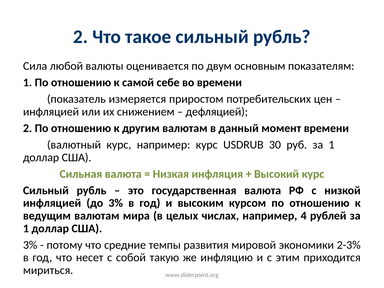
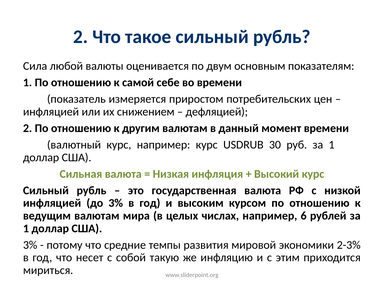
4: 4 -> 6 (304, 216)
